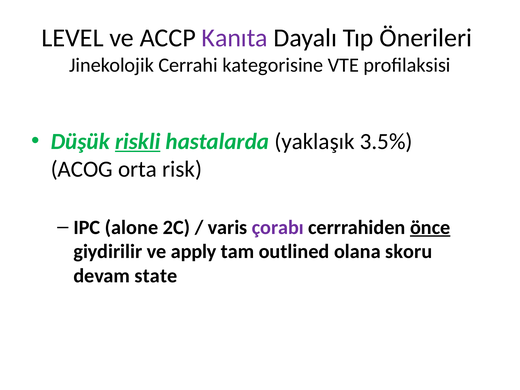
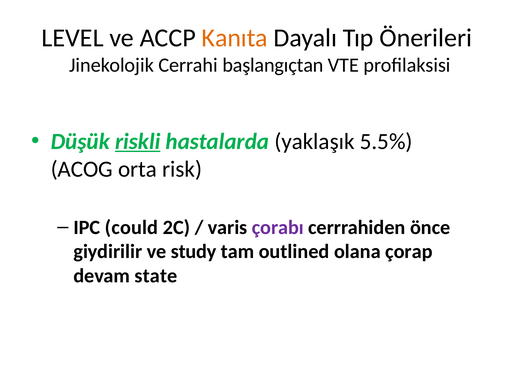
Kanıta colour: purple -> orange (235, 38)
kategorisine: kategorisine -> başlangıçtan (273, 65)
3.5%: 3.5% -> 5.5% (386, 141)
alone: alone -> could (132, 227)
önce underline: present -> none (430, 227)
apply: apply -> study (194, 252)
skoru: skoru -> çorap (409, 252)
